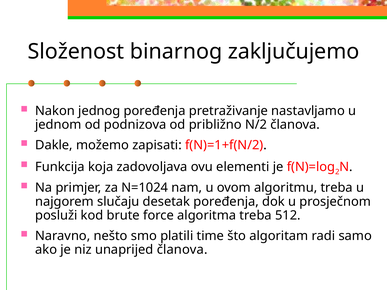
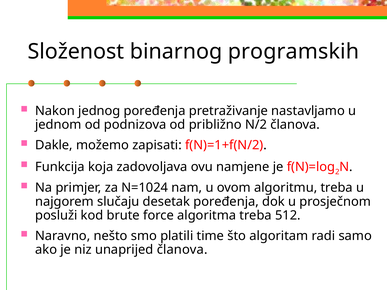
zaključujemo: zaključujemo -> programskih (293, 51)
elementi: elementi -> namjene (243, 167)
